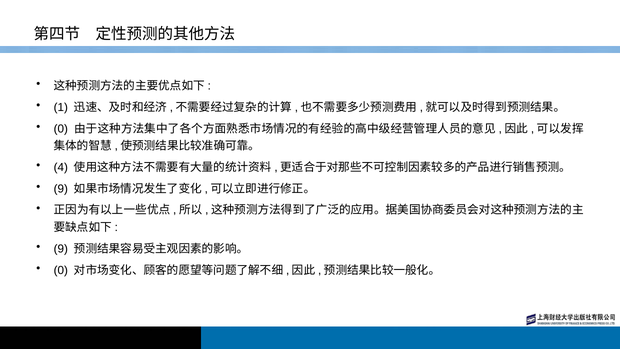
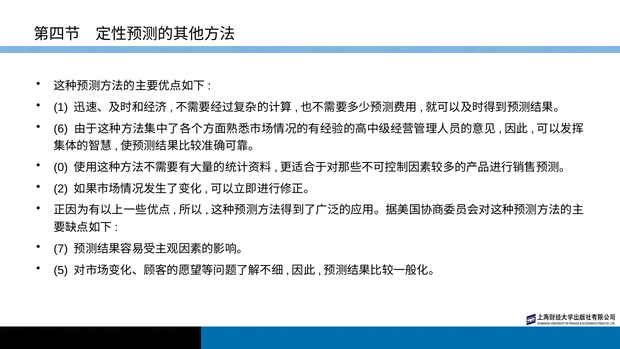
0: 0 -> 6 (61, 129)
4: 4 -> 0 (61, 167)
9: 9 -> 2 (61, 189)
9: 9 -> 7 (61, 249)
0: 0 -> 5 (61, 270)
